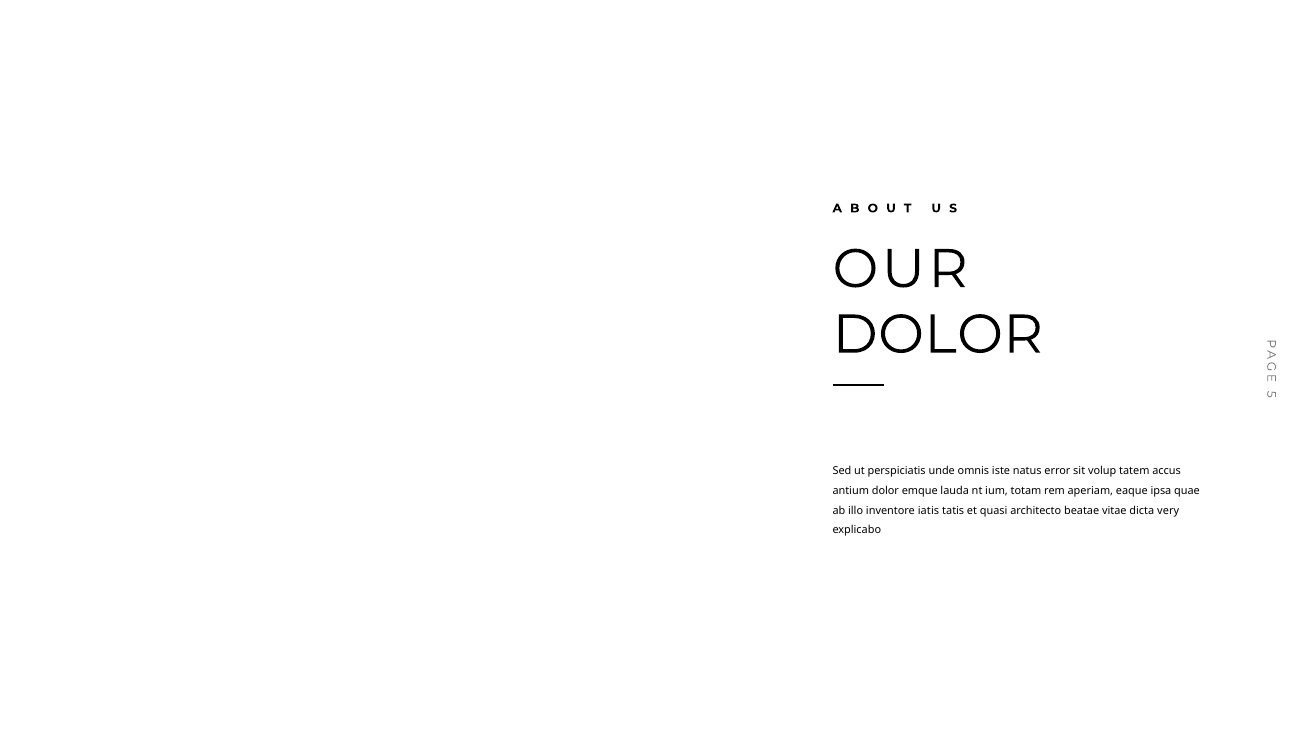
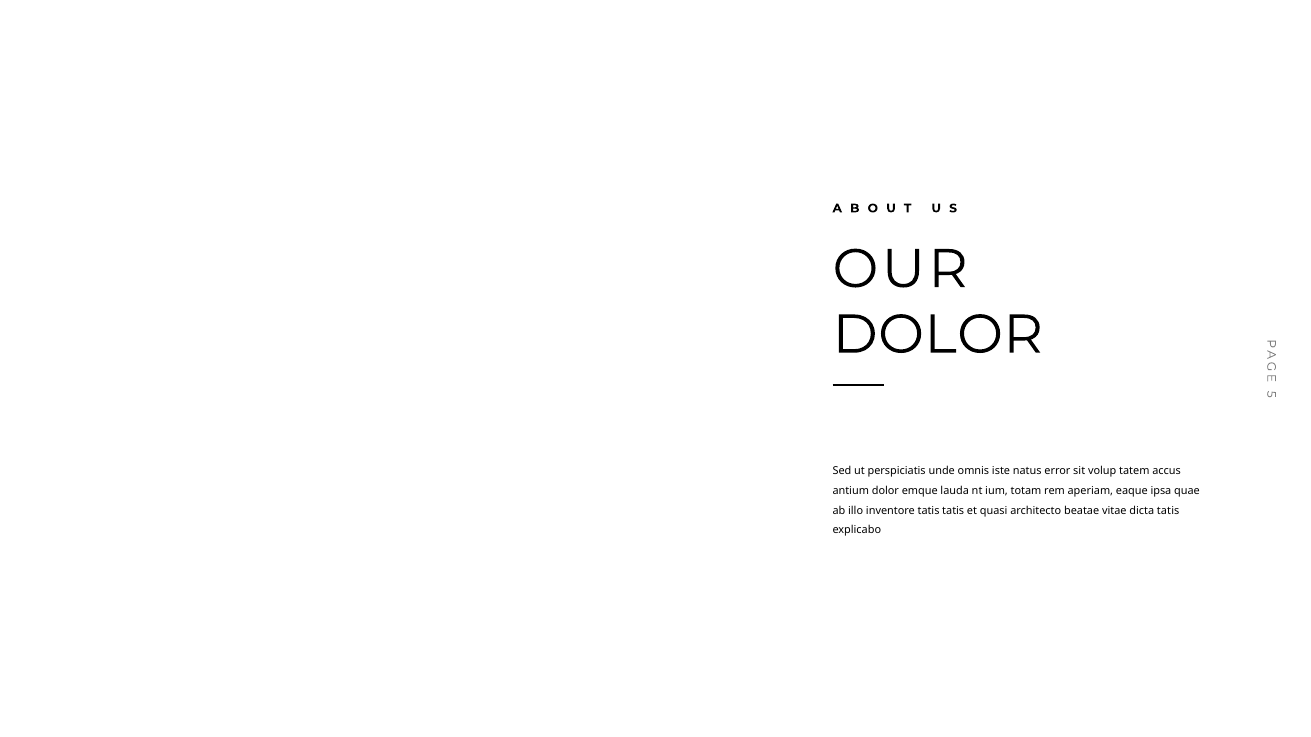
inventore iatis: iatis -> tatis (929, 511)
dicta very: very -> tatis (1168, 511)
